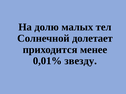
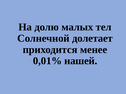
звезду: звезду -> нашей (81, 61)
